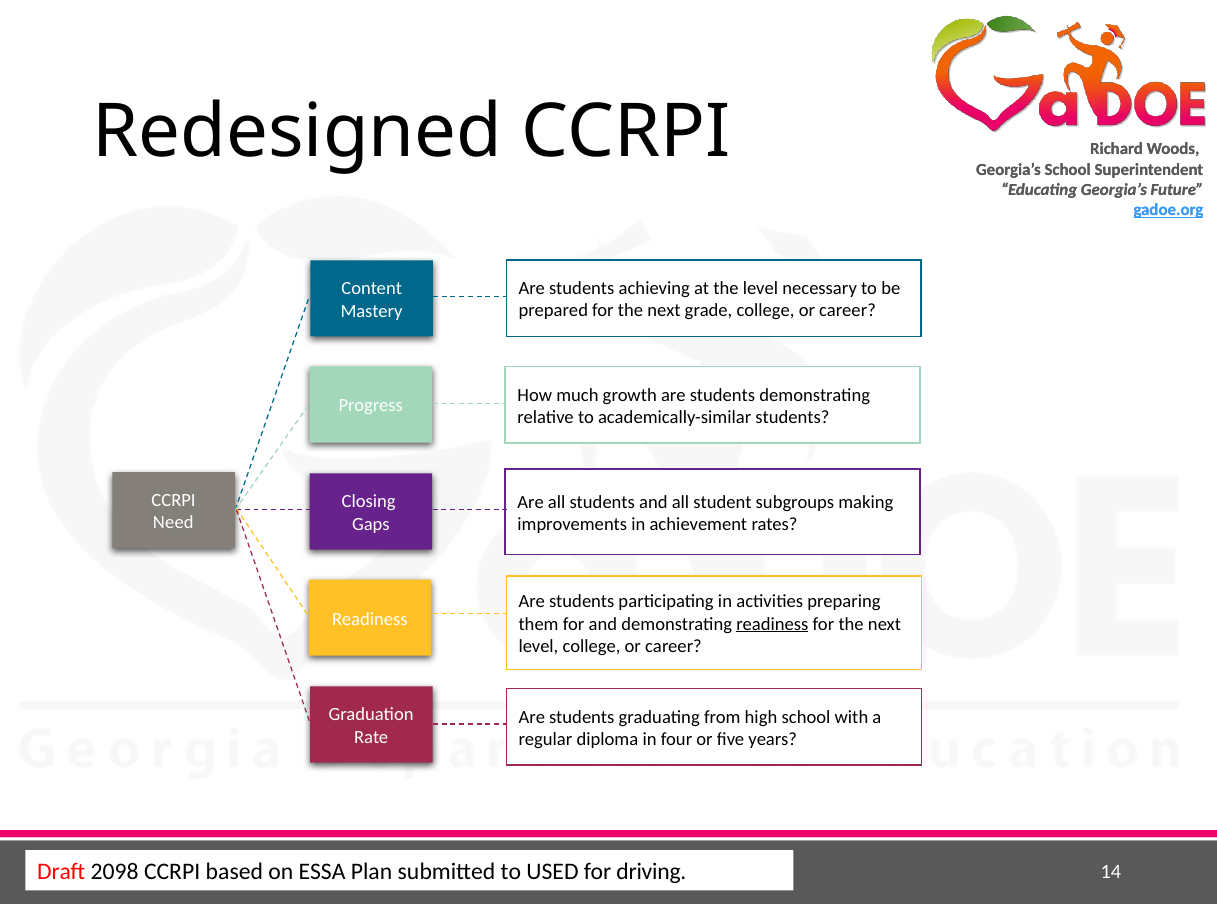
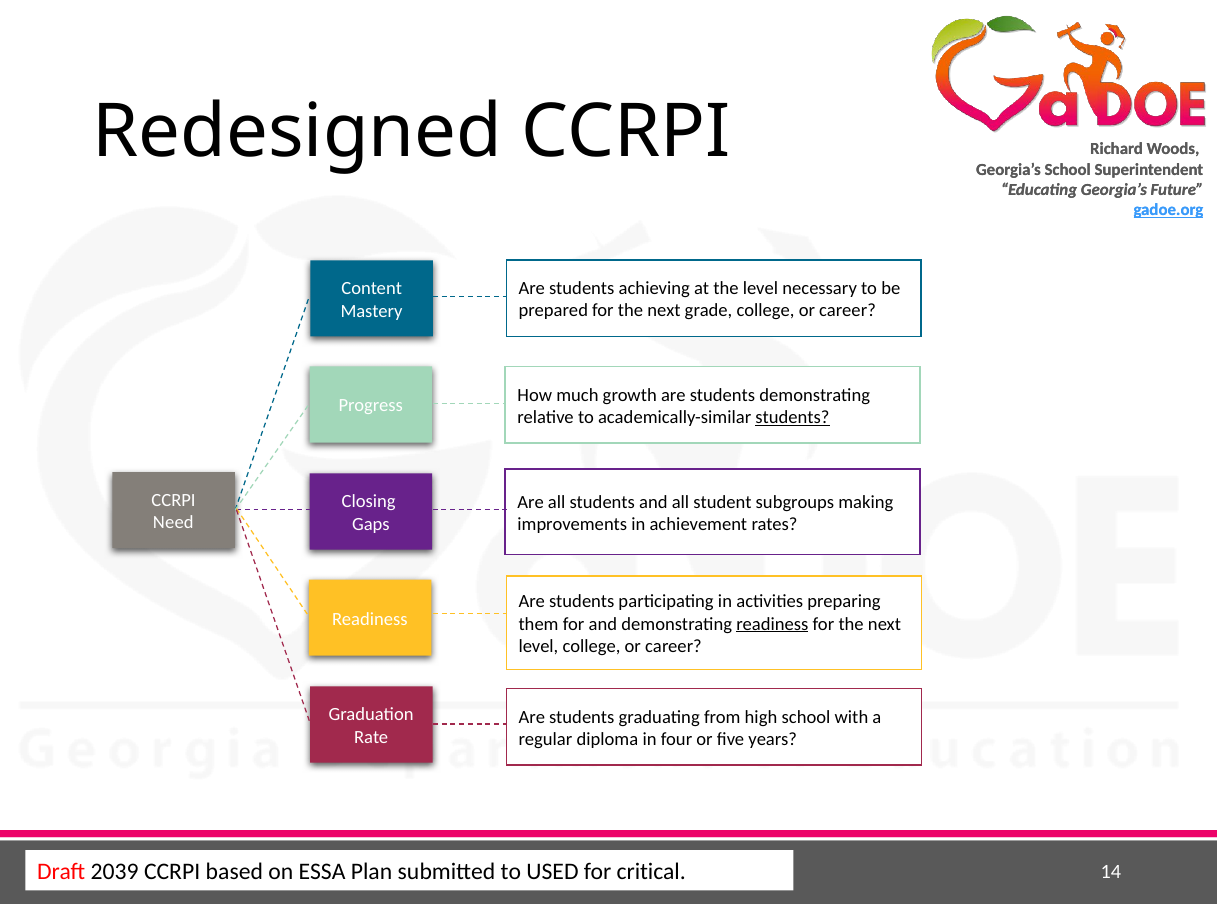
students underline: none -> present (792, 417)
2098: 2098 -> 2039 (115, 872)
driving: driving -> critical (651, 872)
